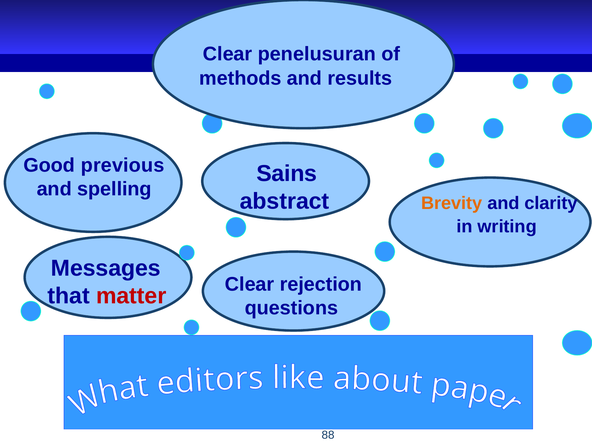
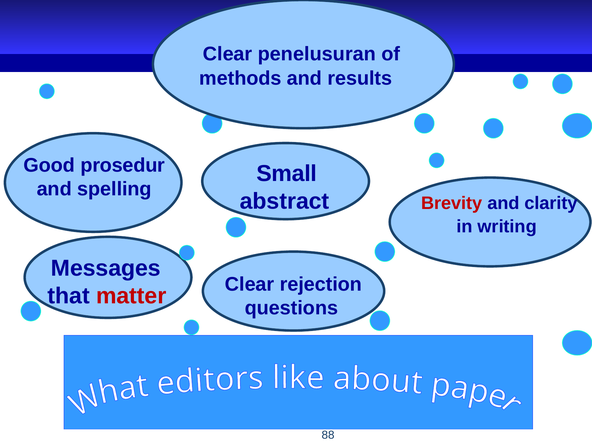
previous: previous -> prosedur (123, 165)
Sains: Sains -> Small (287, 174)
Brevity colour: orange -> red (452, 203)
